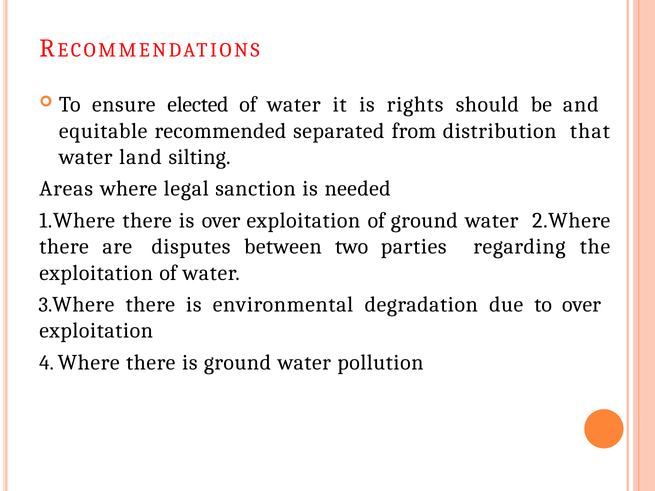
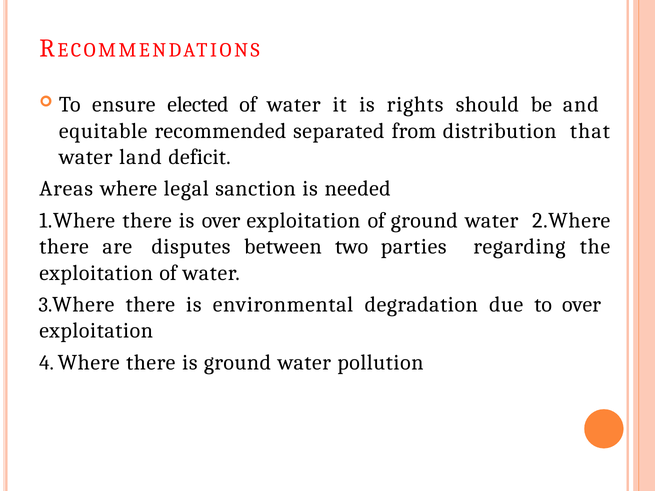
silting: silting -> deficit (200, 157)
